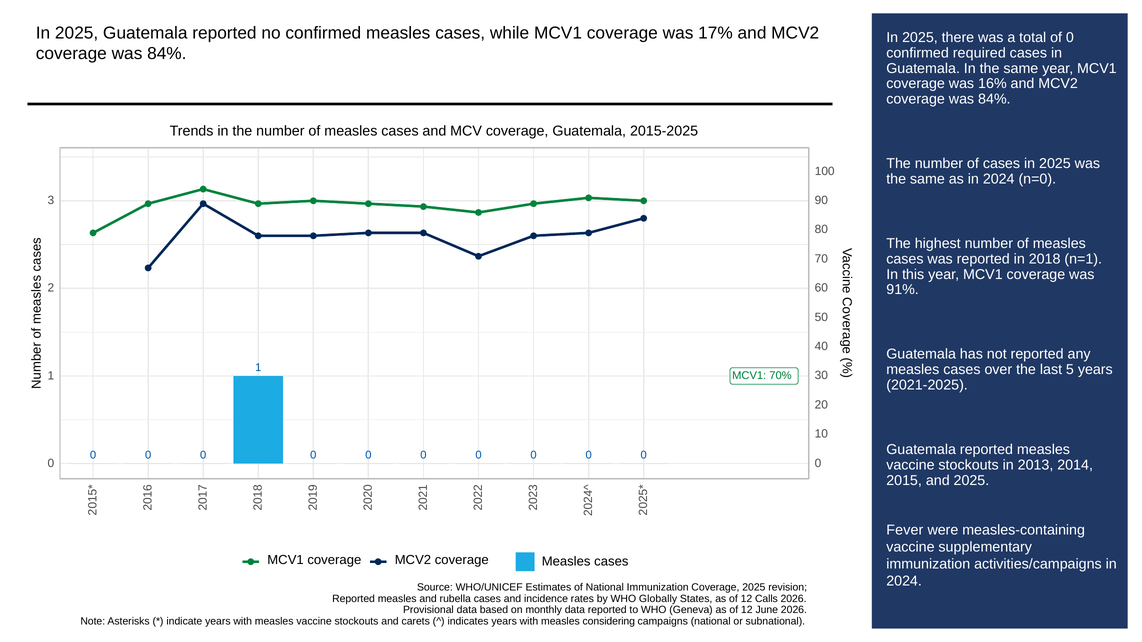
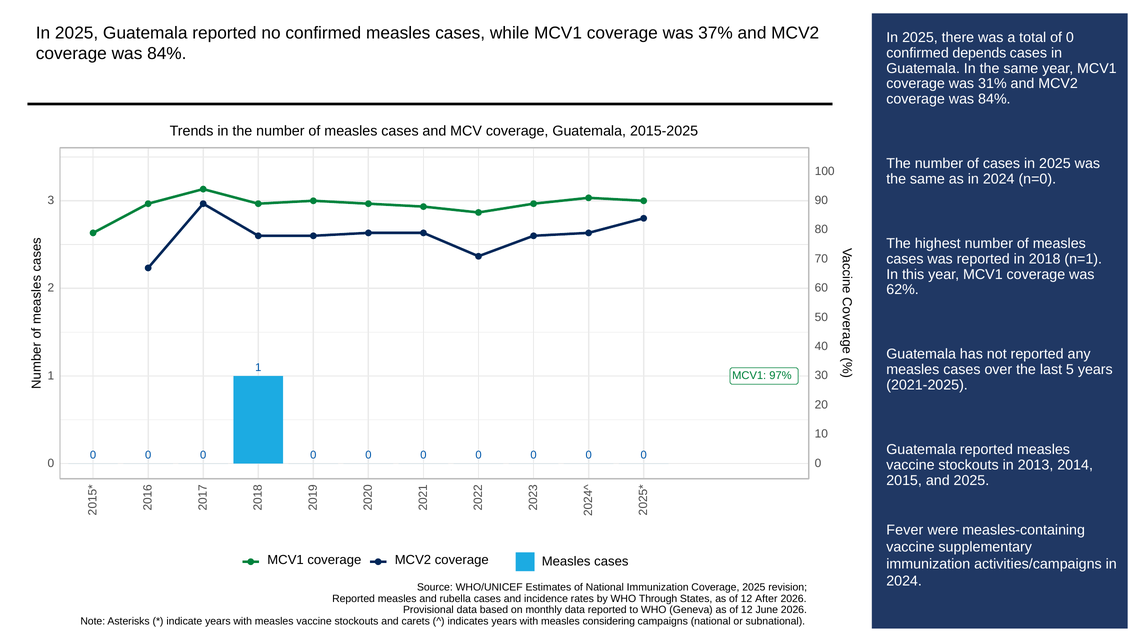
17%: 17% -> 37% (715, 33)
required: required -> depends (979, 53)
16%: 16% -> 31% (992, 84)
91%: 91% -> 62% (903, 290)
70%: 70% -> 97% (781, 376)
Globally: Globally -> Through (658, 599)
Calls: Calls -> After (766, 599)
